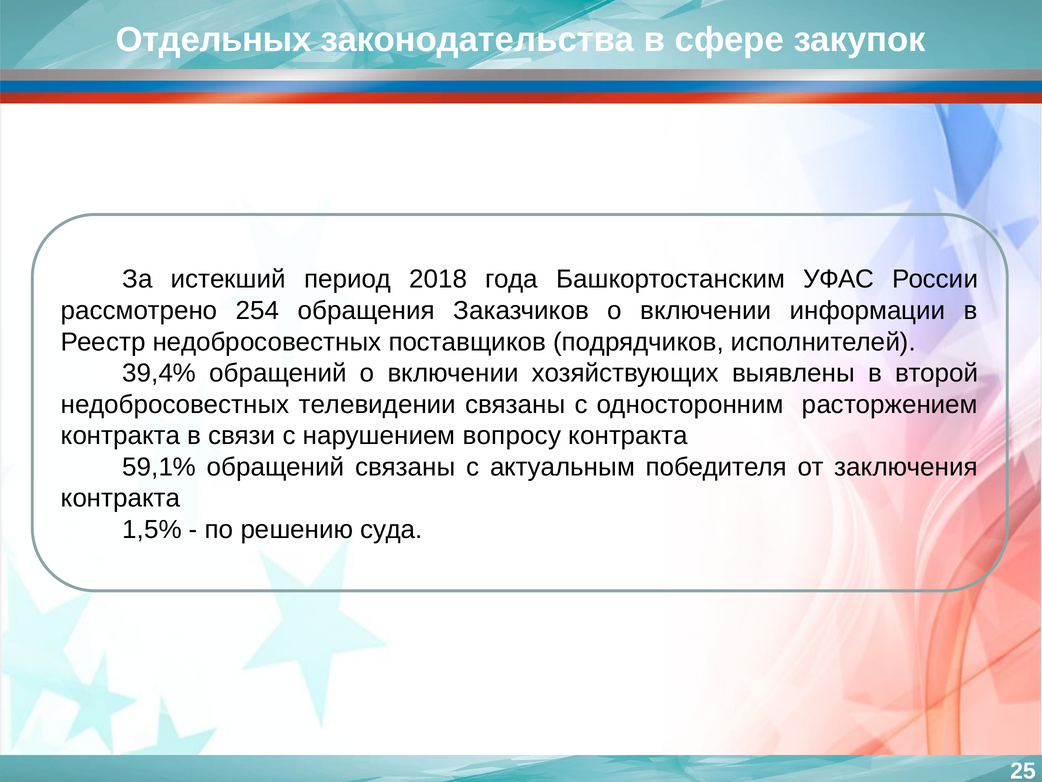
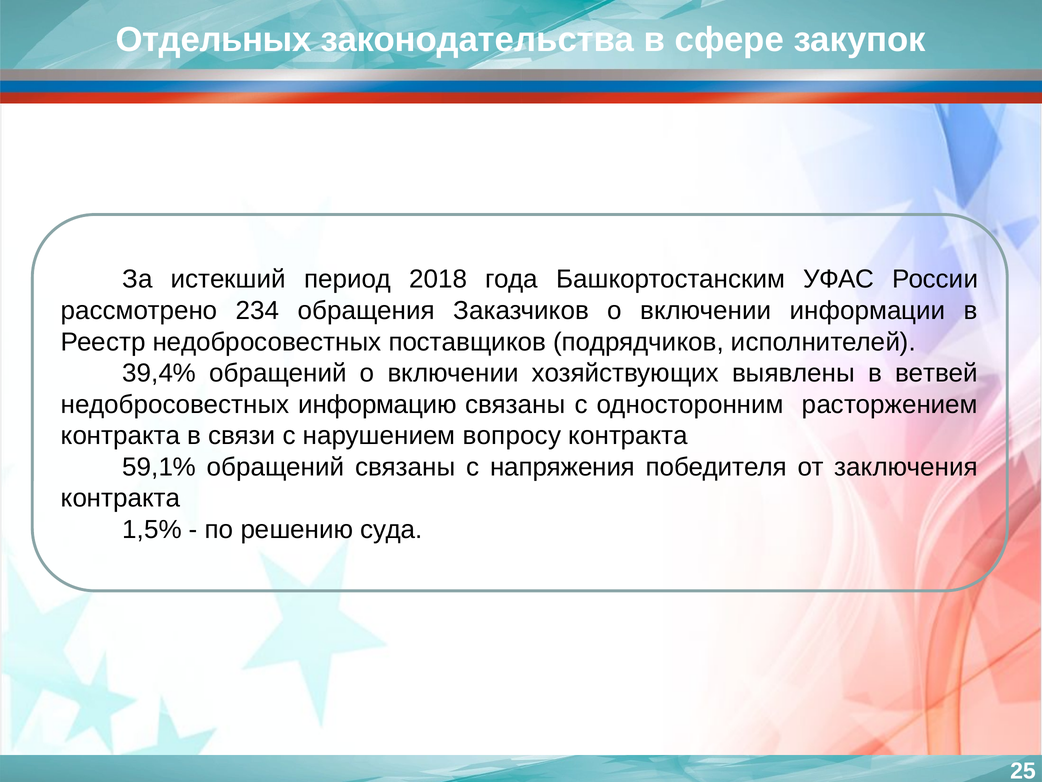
254: 254 -> 234 (258, 310)
второй: второй -> ветвей (936, 373)
телевидении: телевидении -> информацию (377, 404)
актуальным: актуальным -> напряжения (563, 467)
